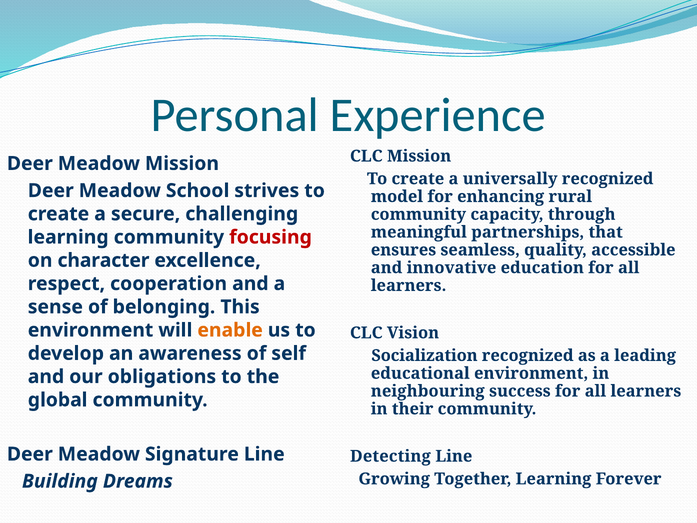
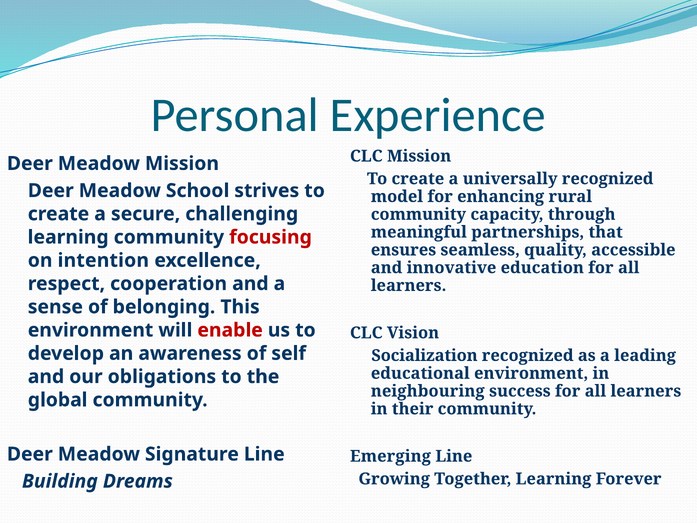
character: character -> intention (103, 260)
enable colour: orange -> red (230, 330)
Detecting: Detecting -> Emerging (390, 456)
